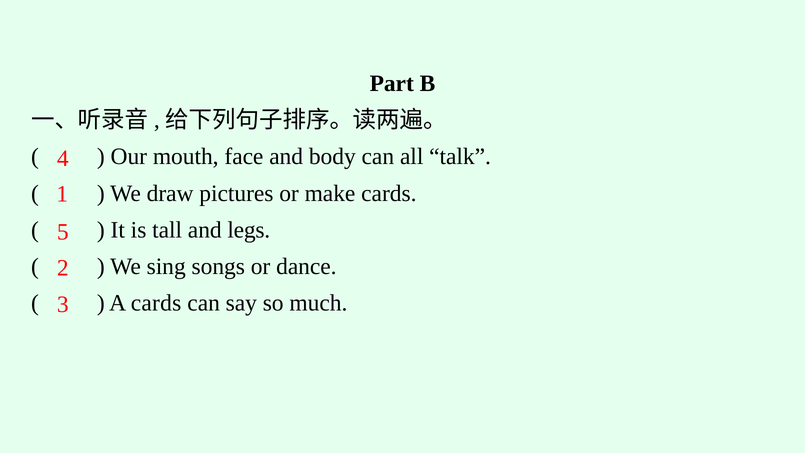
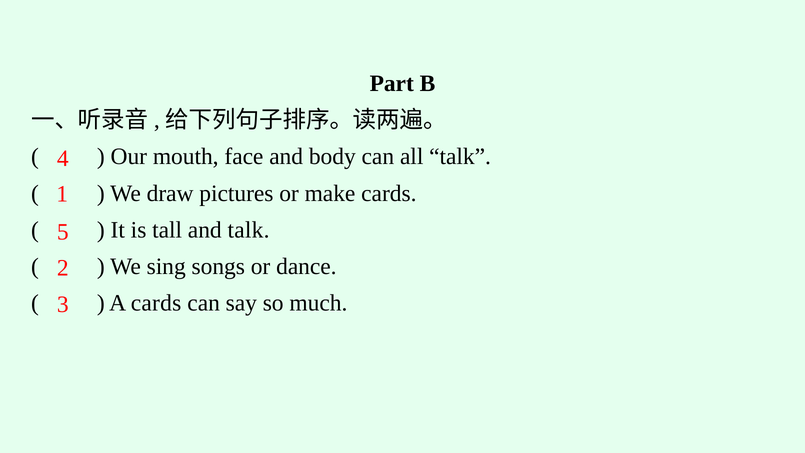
and legs: legs -> talk (249, 230)
